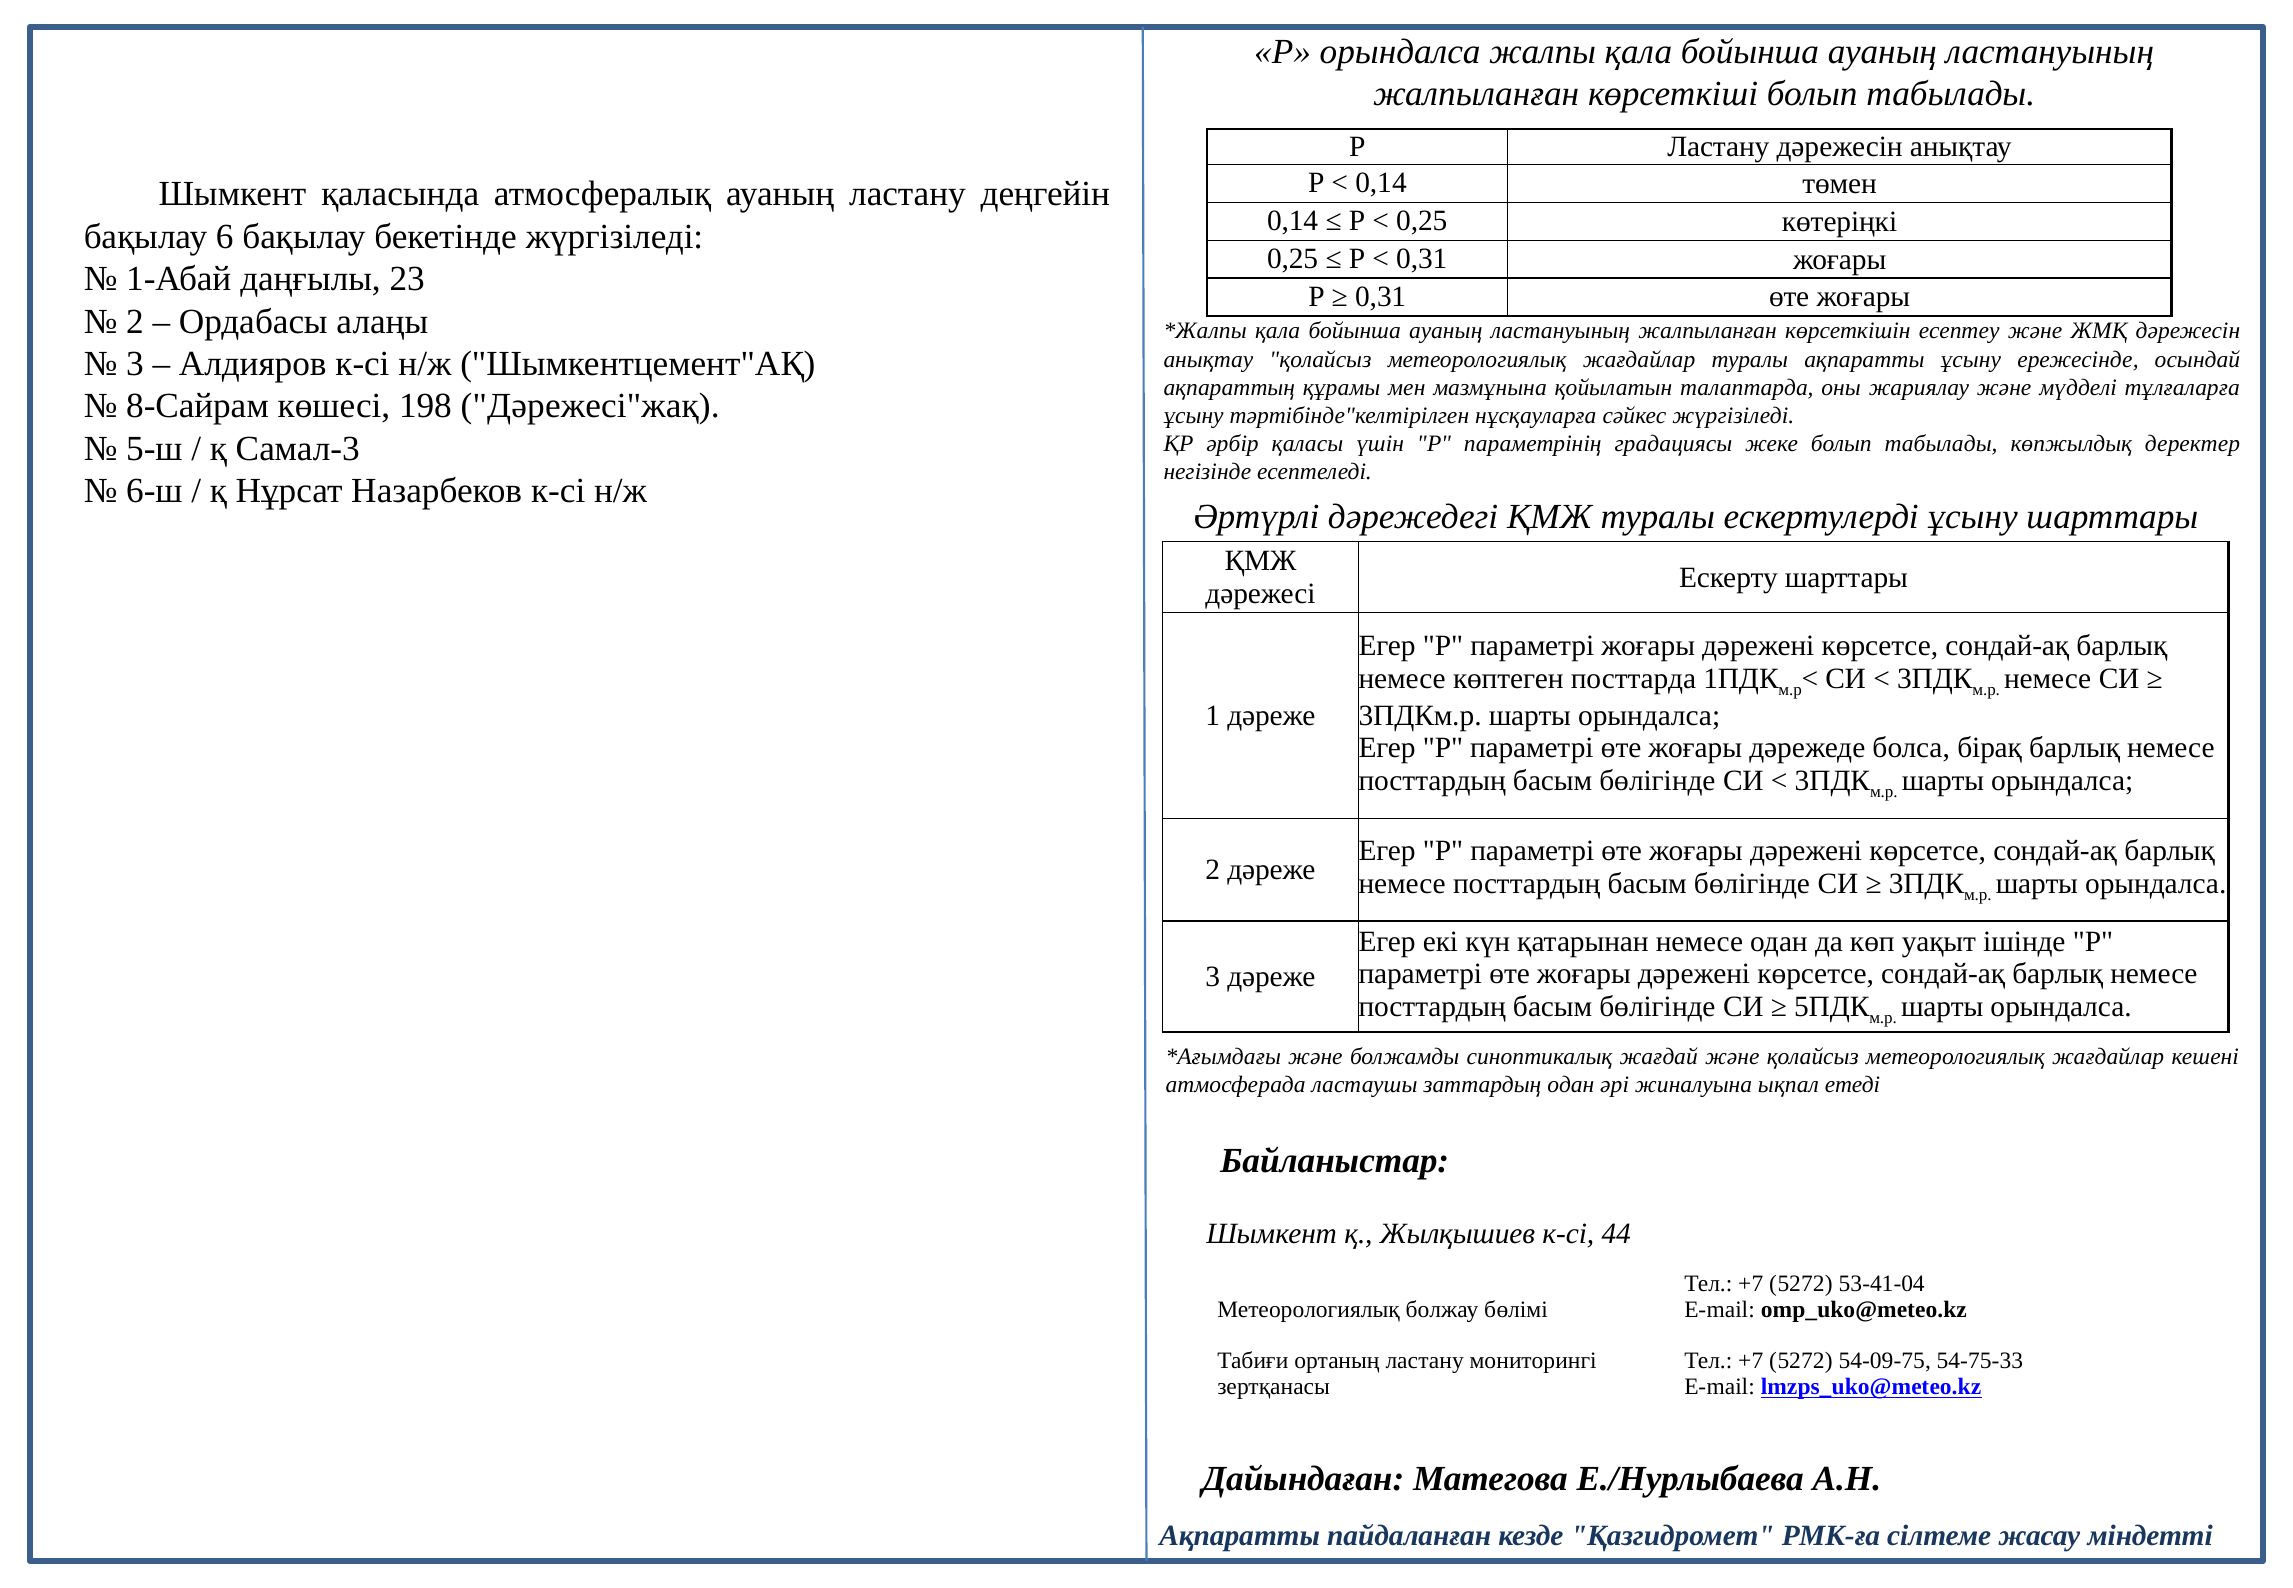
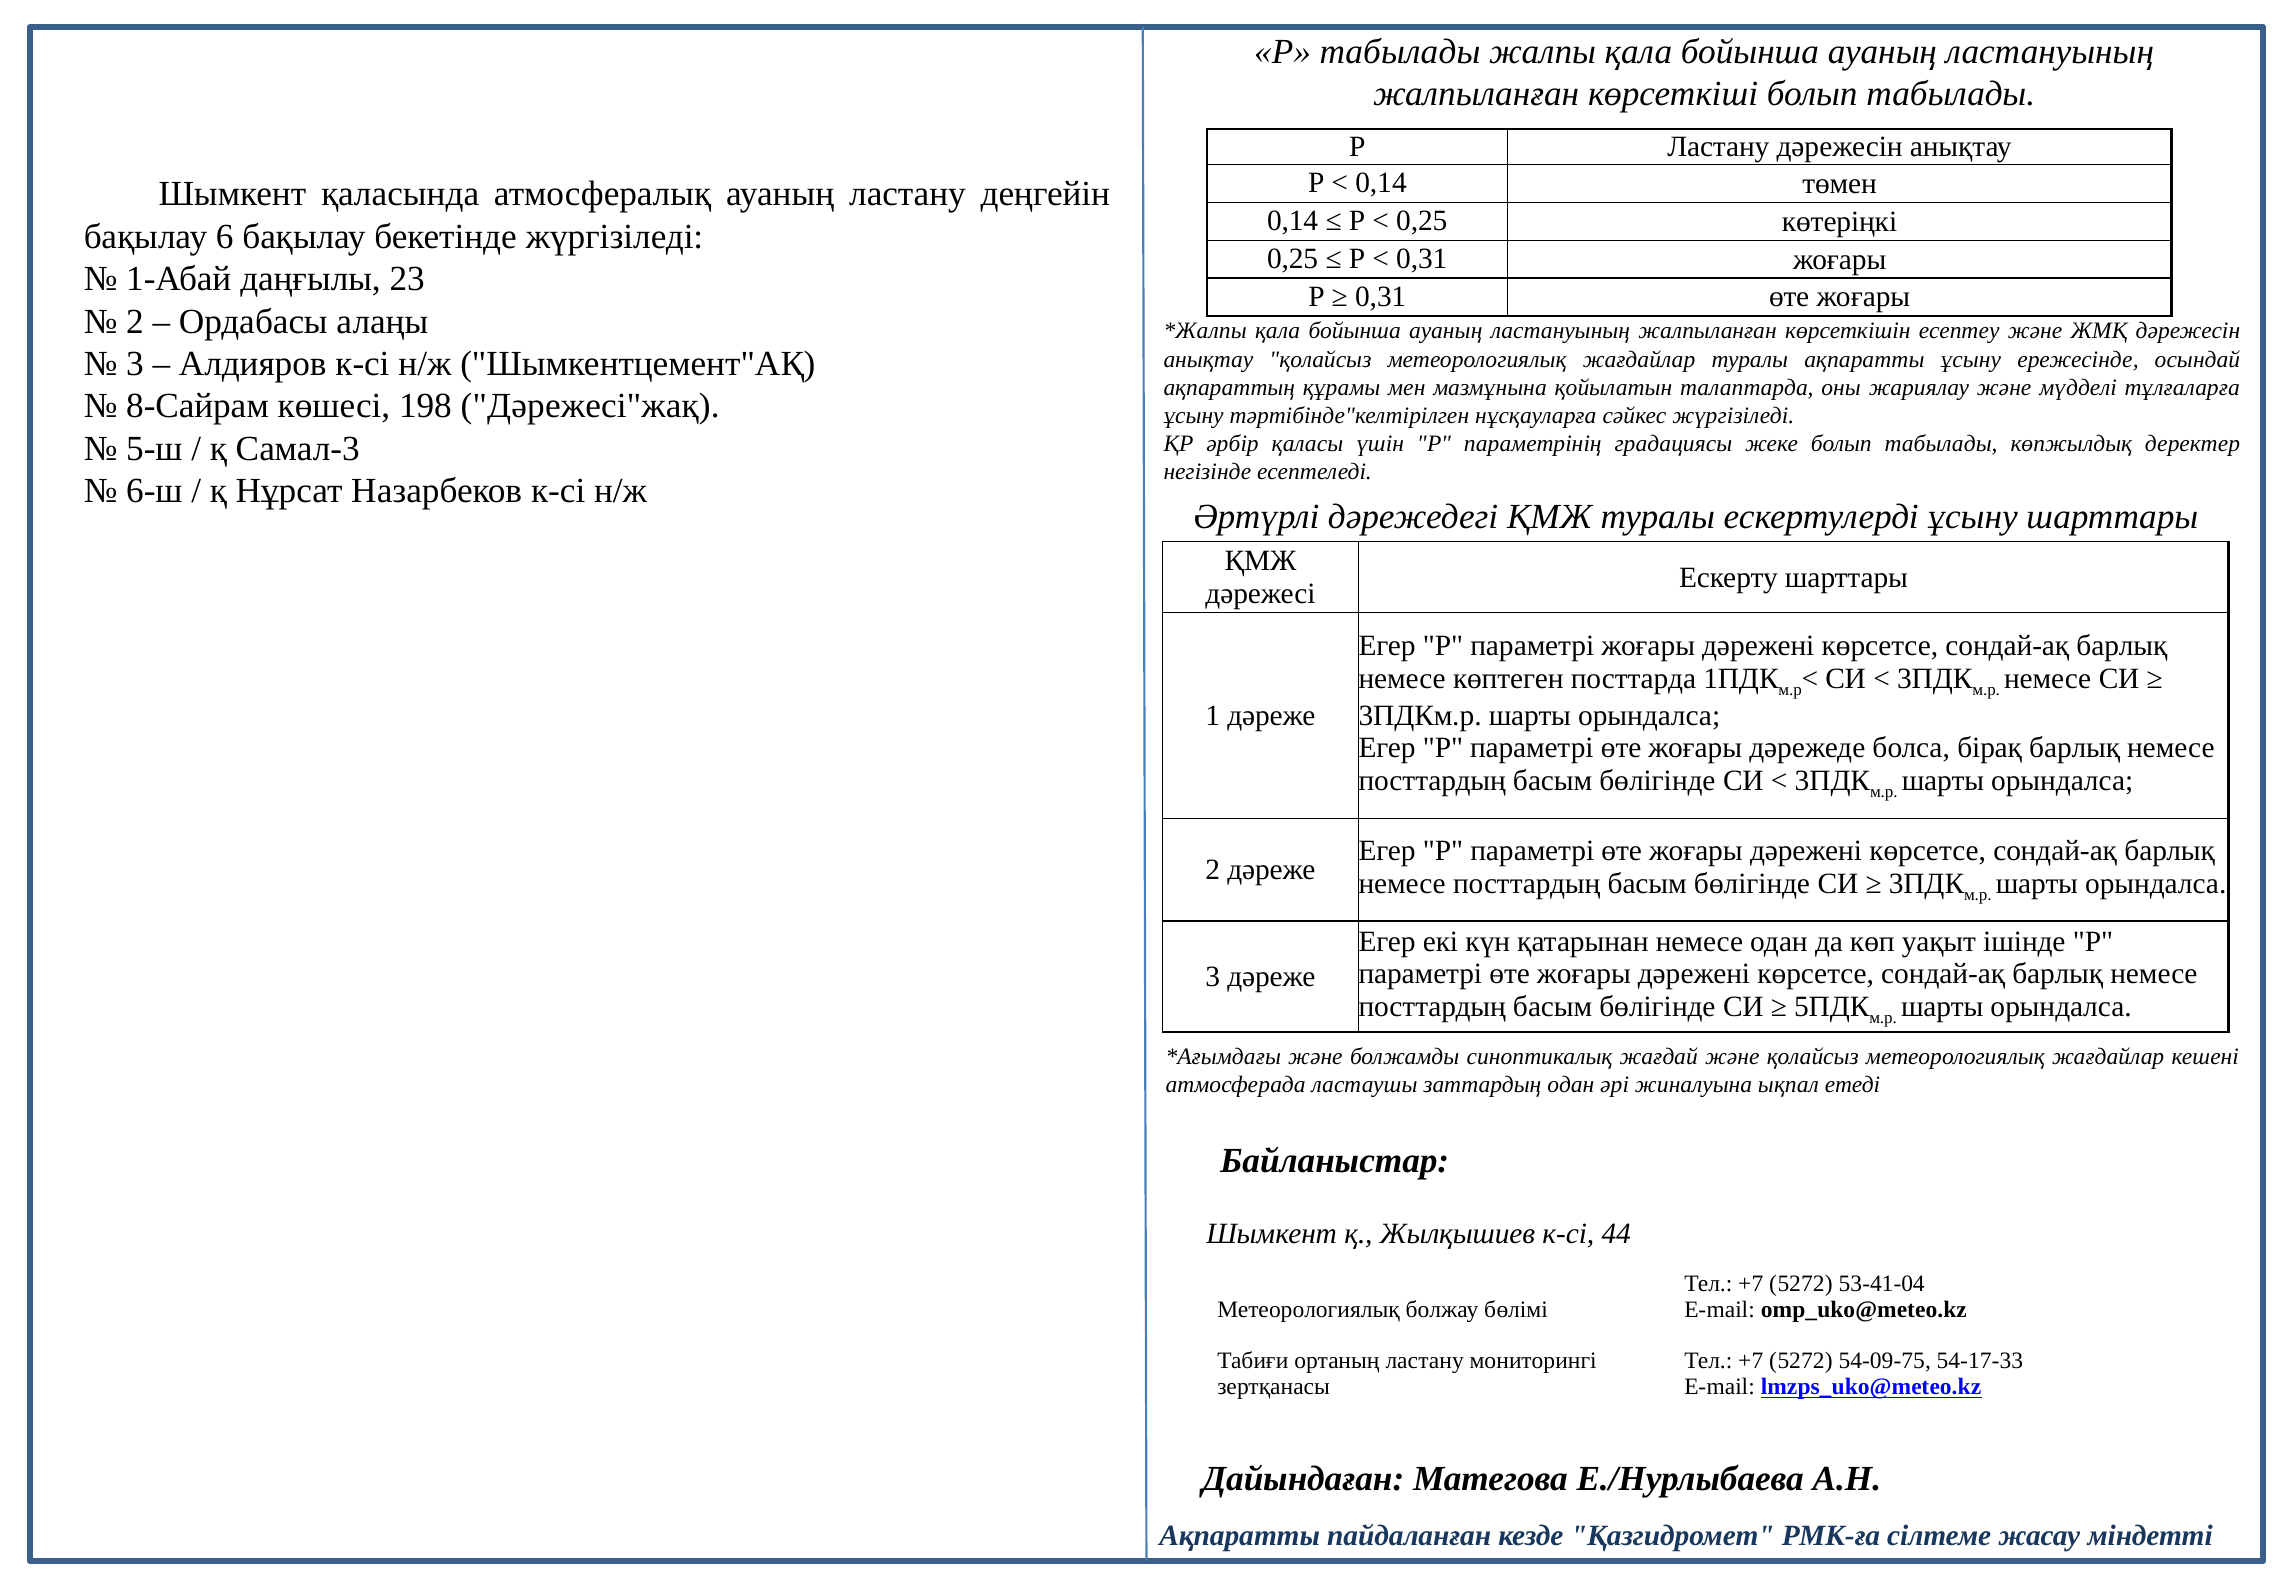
Р орындалса: орындалса -> табылады (1400, 52)
54-75-33: 54-75-33 -> 54-17-33 (1980, 1361)
